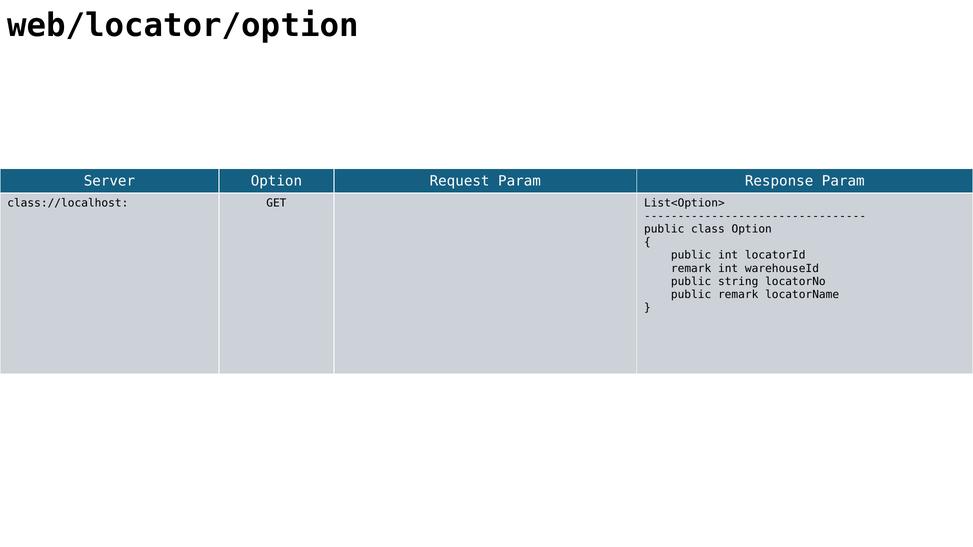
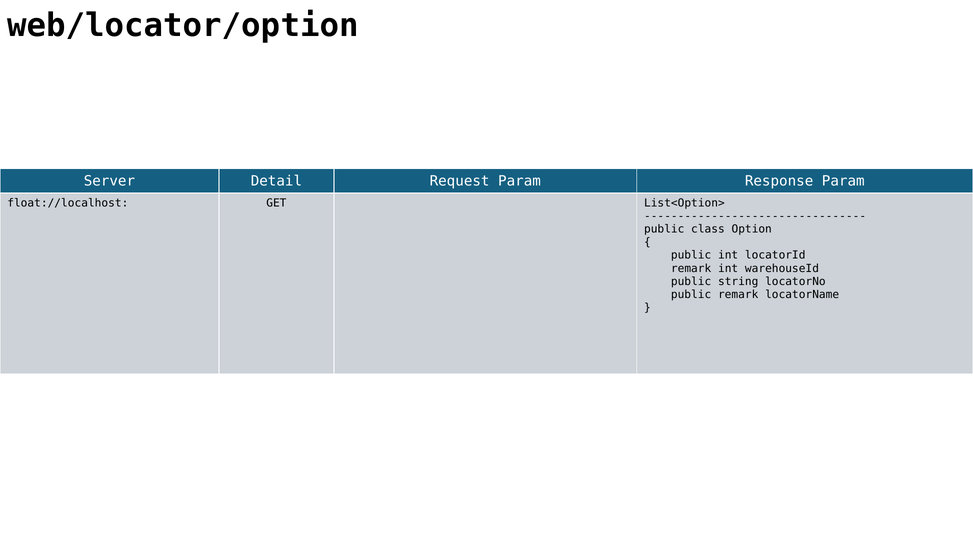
Server Option: Option -> Detail (276, 181)
class://localhost: class://localhost -> float://localhost (68, 203)
